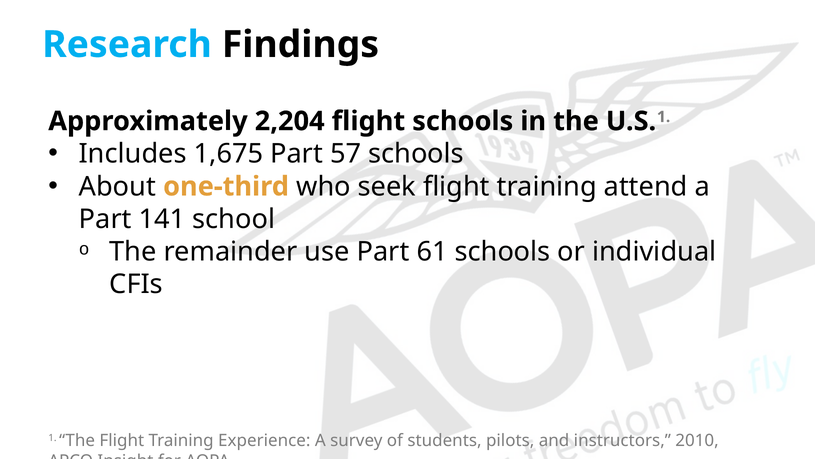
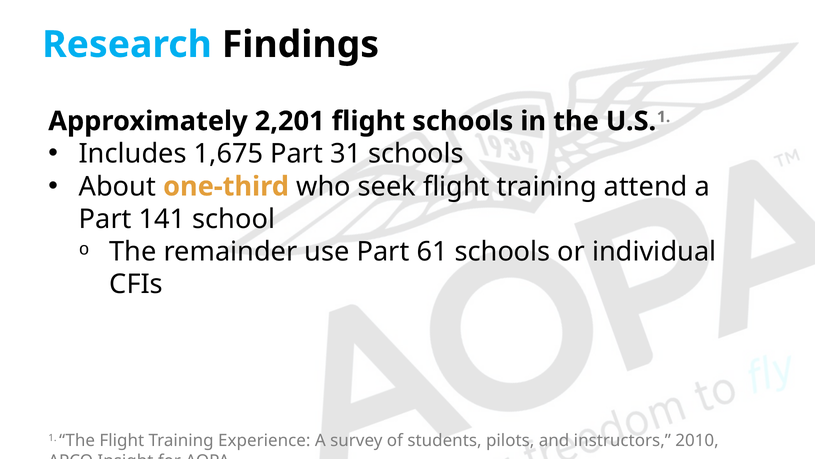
2,204: 2,204 -> 2,201 (290, 121)
57: 57 -> 31 (346, 154)
